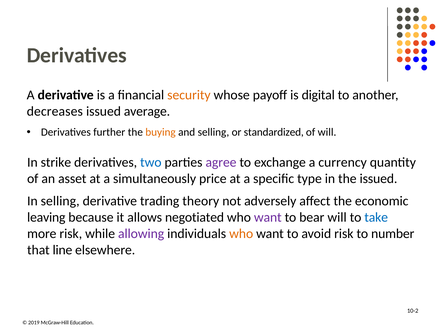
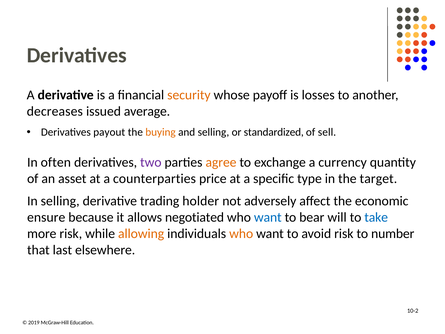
digital: digital -> losses (318, 95)
further: further -> payout (109, 132)
of will: will -> sell (327, 132)
strike: strike -> often (56, 162)
two colour: blue -> purple (151, 162)
agree colour: purple -> orange (221, 162)
simultaneously: simultaneously -> counterparties (155, 178)
the issued: issued -> target (378, 178)
theory: theory -> holder (201, 201)
leaving: leaving -> ensure (46, 217)
want colour: purple -> blue (268, 217)
allowing colour: purple -> orange (141, 234)
line: line -> last (62, 250)
